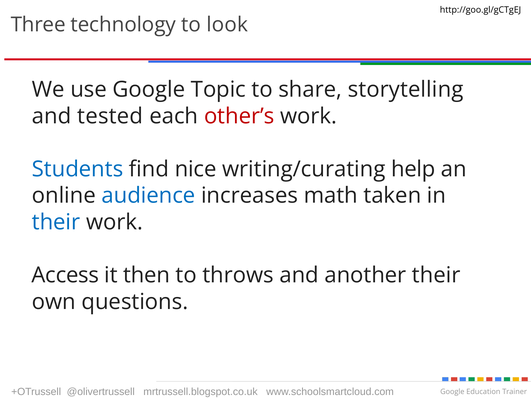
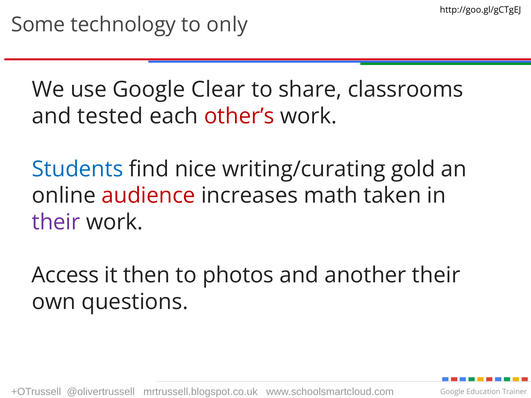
Three: Three -> Some (38, 25)
look: look -> only (227, 25)
Topic: Topic -> Clear (218, 90)
storytelling: storytelling -> classrooms (406, 90)
help: help -> gold (413, 169)
audience colour: blue -> red (148, 196)
their colour: blue -> purple (56, 222)
throws: throws -> photos (238, 275)
